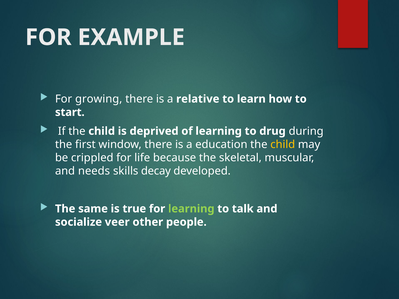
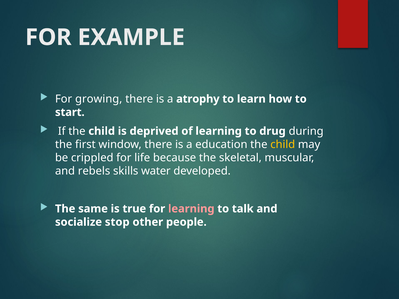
relative: relative -> atrophy (198, 99)
needs: needs -> rebels (94, 171)
decay: decay -> water (156, 171)
learning colour: light green -> pink (191, 209)
veer: veer -> stop (117, 222)
